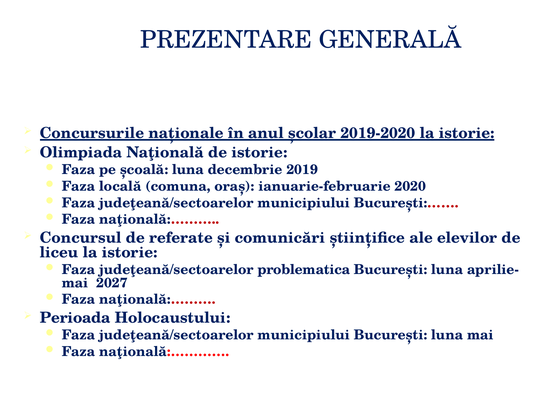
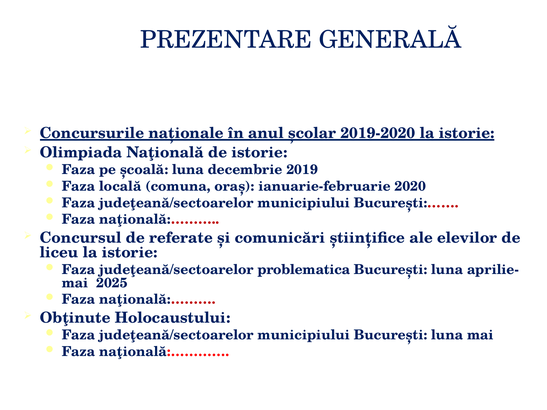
2027: 2027 -> 2025 (112, 283)
Perioada: Perioada -> Obţinute (75, 318)
